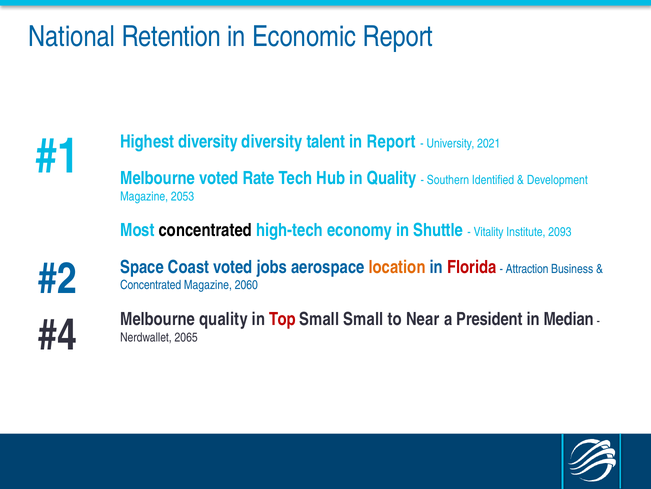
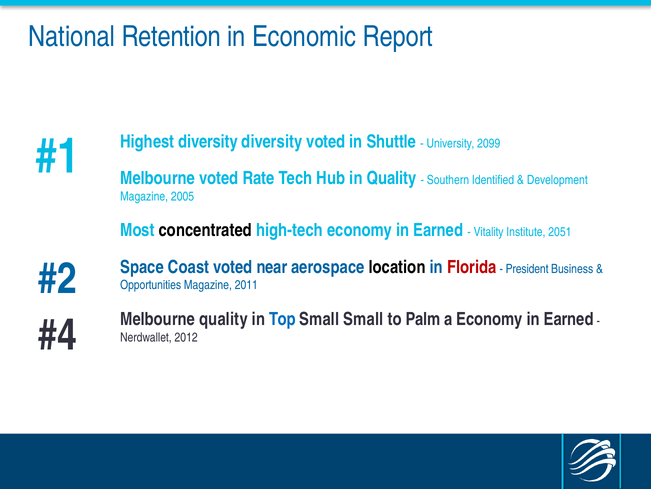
diversity talent: talent -> voted (326, 141)
in Report: Report -> Shuttle (391, 141)
2021: 2021 -> 2099 (489, 143)
2053: 2053 -> 2005 (183, 196)
high-tech economy in Shuttle: Shuttle -> Earned (438, 230)
2093: 2093 -> 2051 (560, 232)
jobs: jobs -> near (272, 267)
location colour: orange -> black (397, 267)
Attraction: Attraction -> President (527, 269)
Concentrated: Concentrated -> Opportunities (151, 285)
2060: 2060 -> 2011 (246, 285)
Top colour: red -> blue (282, 319)
Near: Near -> Palm (423, 319)
a President: President -> Economy (490, 319)
Median: Median -> Earned (569, 319)
2065: 2065 -> 2012 (186, 337)
